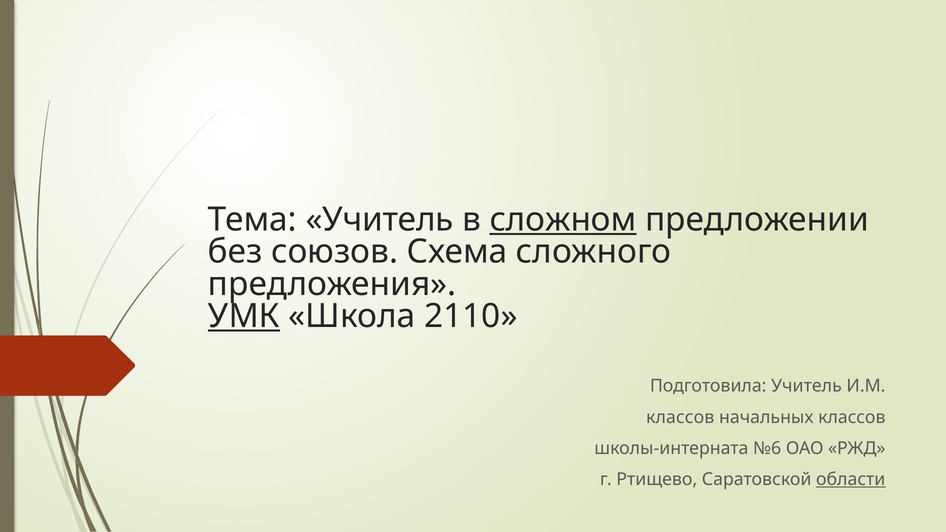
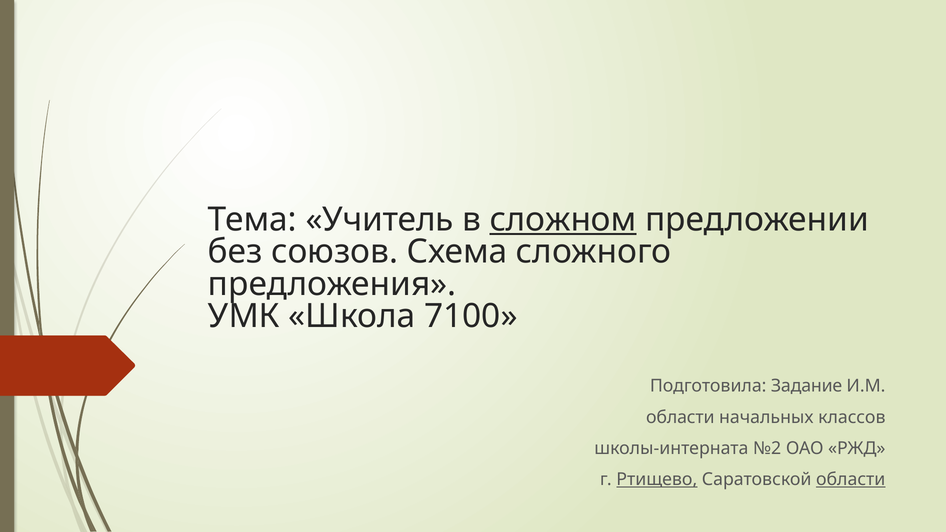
УМК underline: present -> none (244, 316)
2110: 2110 -> 7100 (471, 316)
Подготовила Учитель: Учитель -> Задание (807, 386)
классов: классов -> области (680, 417)
№6: №6 -> №2 (767, 448)
Ртищево underline: none -> present (657, 480)
